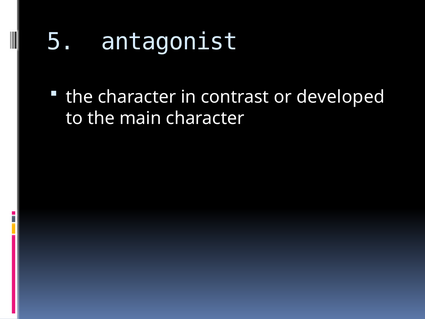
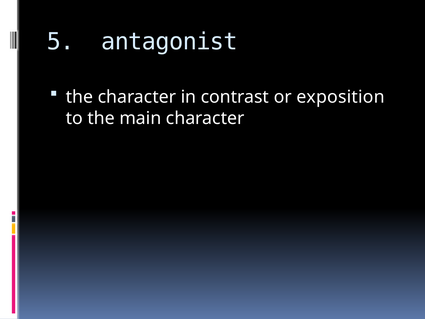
developed: developed -> exposition (341, 97)
